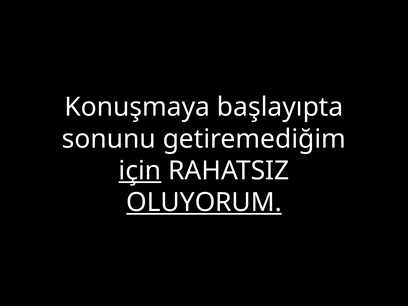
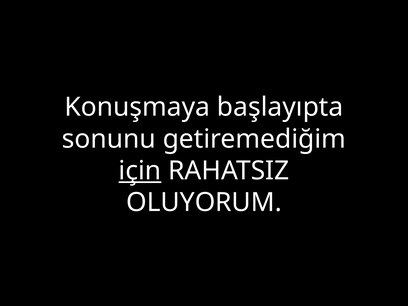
OLUYORUM underline: present -> none (204, 202)
